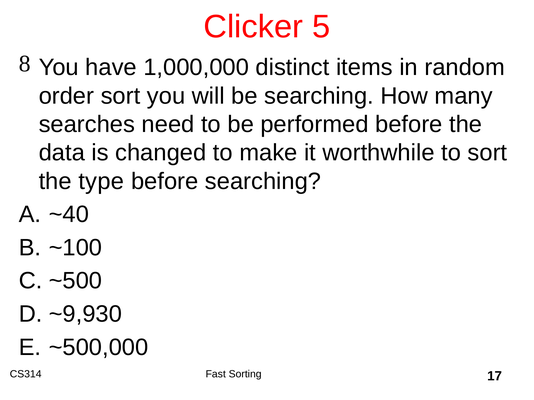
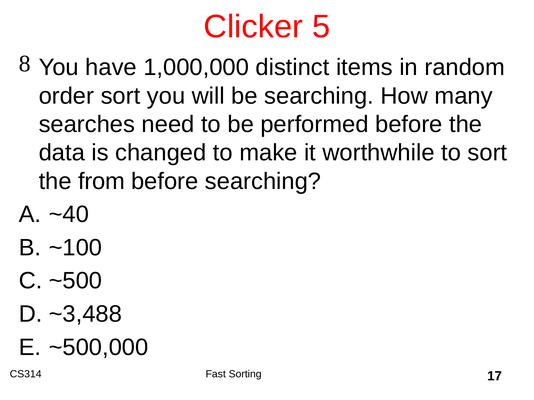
type: type -> from (102, 181)
~9,930: ~9,930 -> ~3,488 (85, 314)
